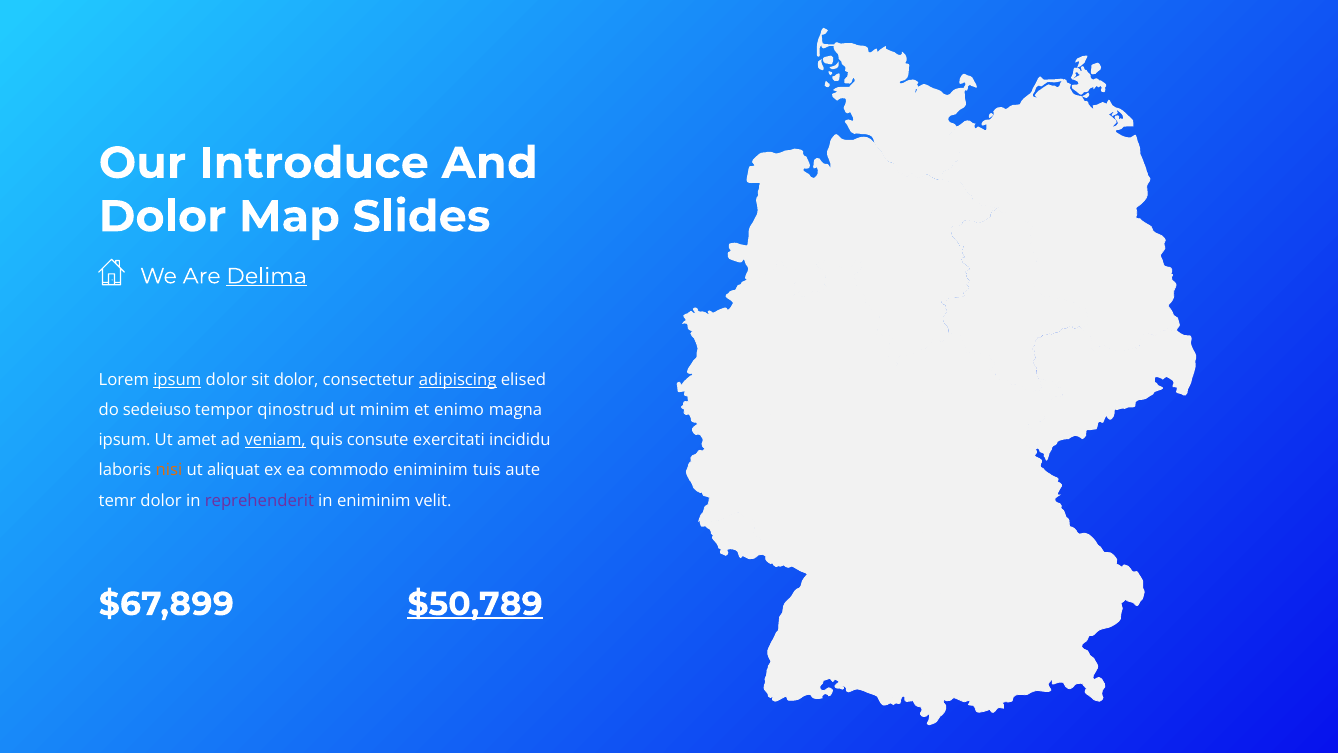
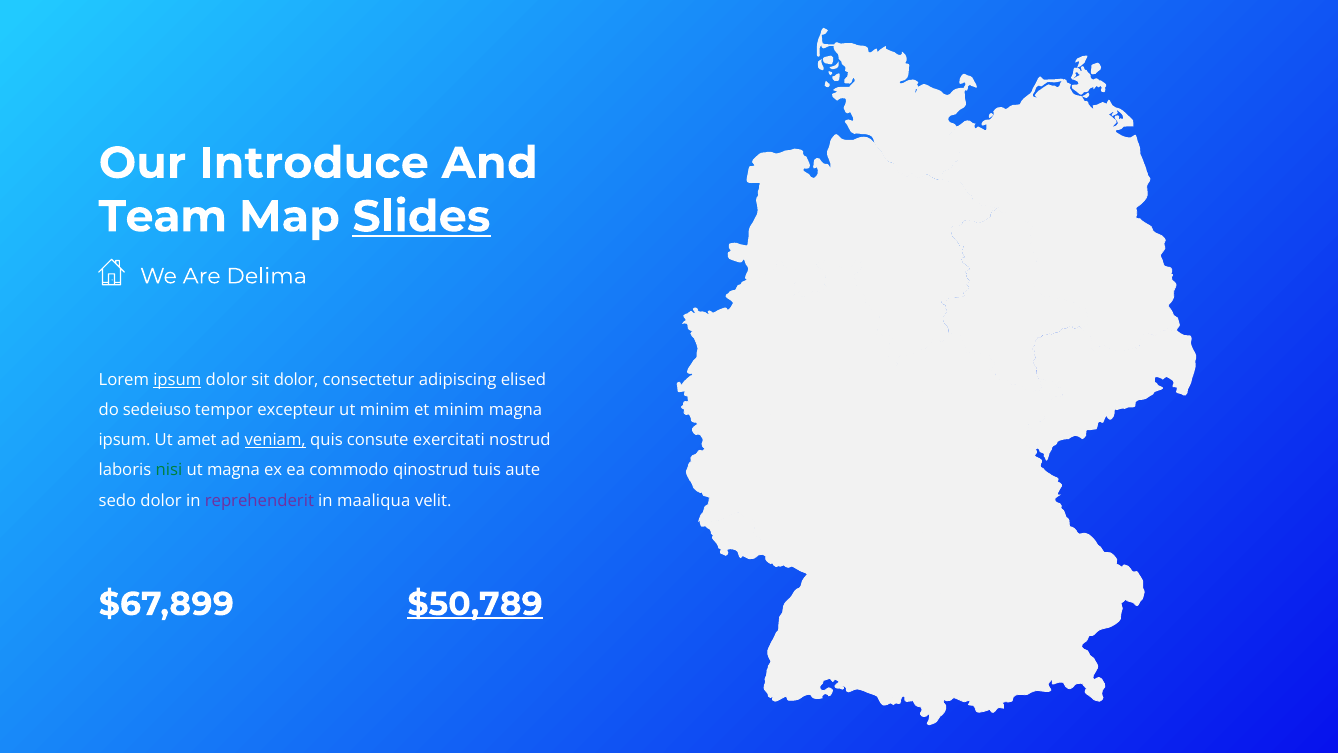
Dolor: Dolor -> Team (163, 217)
Slides underline: none -> present (421, 217)
Delima underline: present -> none (267, 276)
adipiscing underline: present -> none (458, 380)
qinostrud: qinostrud -> excepteur (296, 410)
et enimo: enimo -> minim (459, 410)
incididu: incididu -> nostrud (520, 440)
nisi colour: orange -> green (169, 470)
ut aliquat: aliquat -> magna (233, 470)
commodo eniminim: eniminim -> qinostrud (431, 470)
temr: temr -> sedo (117, 500)
in eniminim: eniminim -> maaliqua (374, 500)
